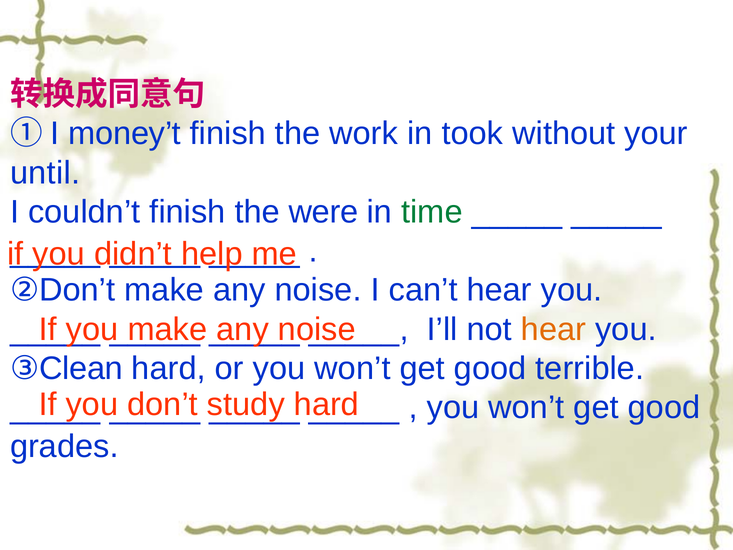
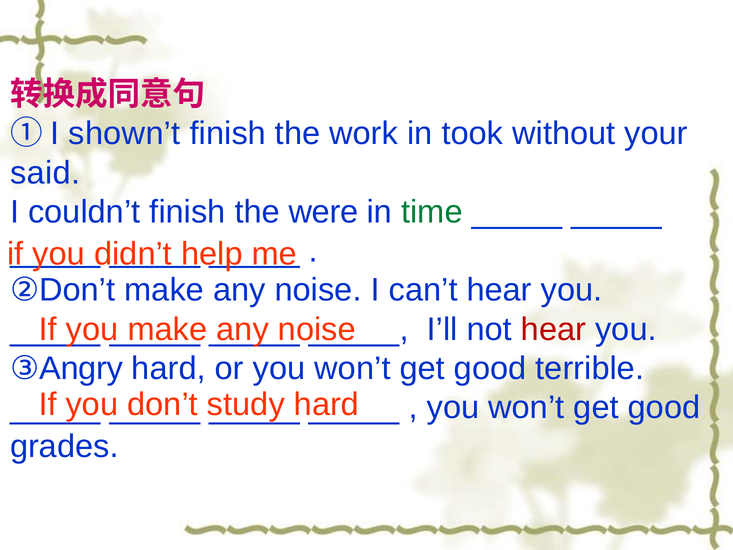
money’t: money’t -> shown’t (124, 134)
until: until -> said (45, 173)
hear colour: orange -> red (554, 329)
Clean: Clean -> Angry (81, 368)
